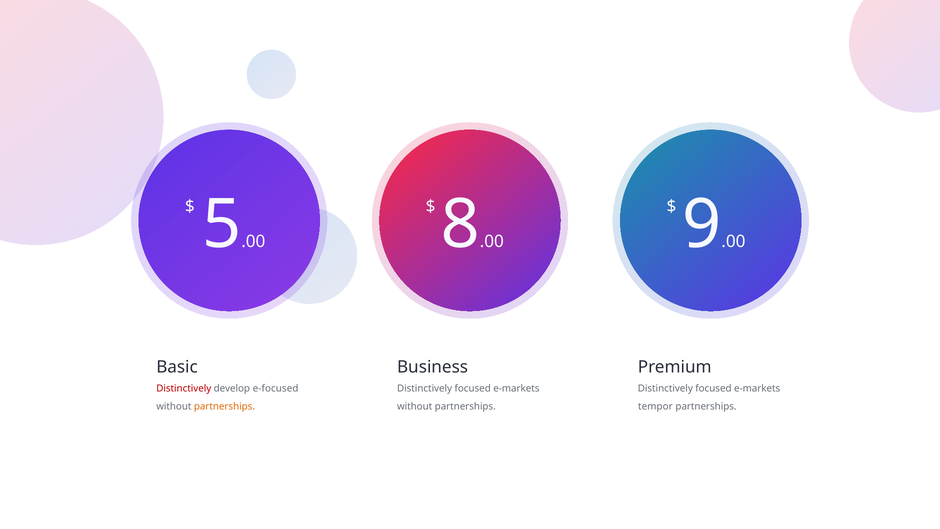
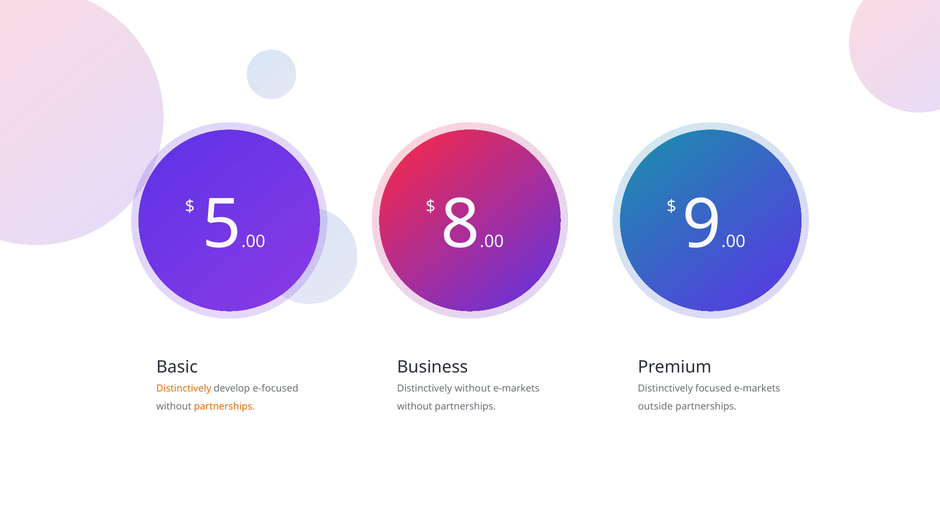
Distinctively colour: red -> orange (184, 389)
focused: focused -> without (473, 389)
tempor: tempor -> outside (655, 406)
